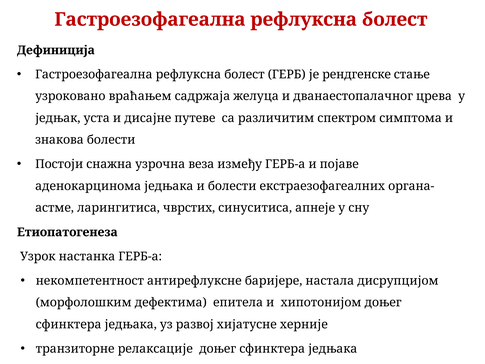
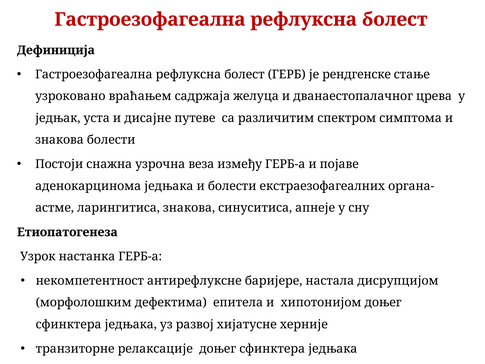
ларингитиса чврстих: чврстих -> знакова (189, 208)
